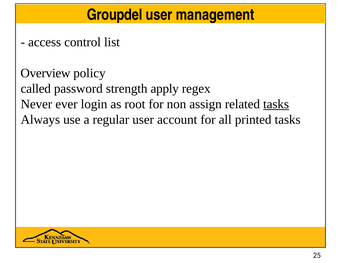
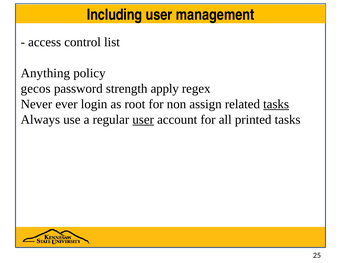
Groupdel: Groupdel -> Including (115, 15)
Overview: Overview -> Anything (45, 73)
called: called -> gecos (36, 89)
user underline: none -> present (143, 120)
